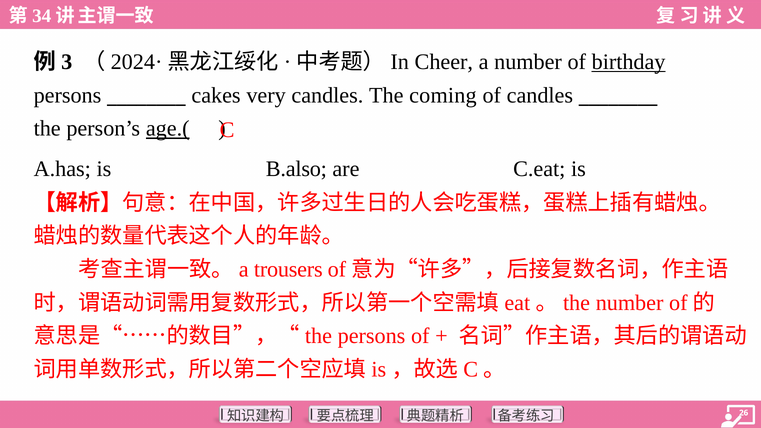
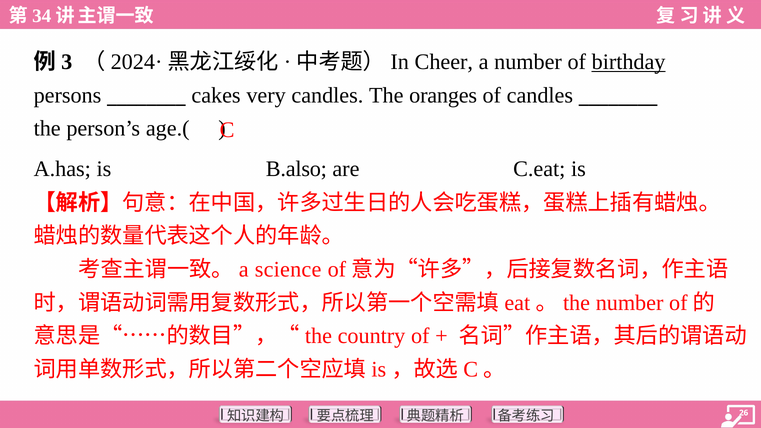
coming: coming -> oranges (443, 95)
age.( underline: present -> none (168, 129)
trousers: trousers -> science (288, 269)
the persons: persons -> country (372, 336)
